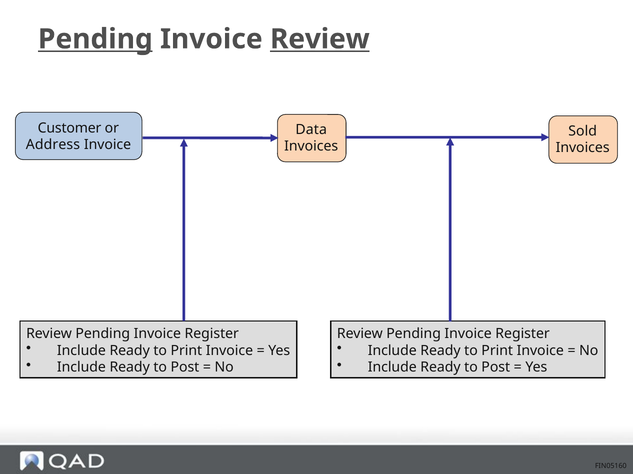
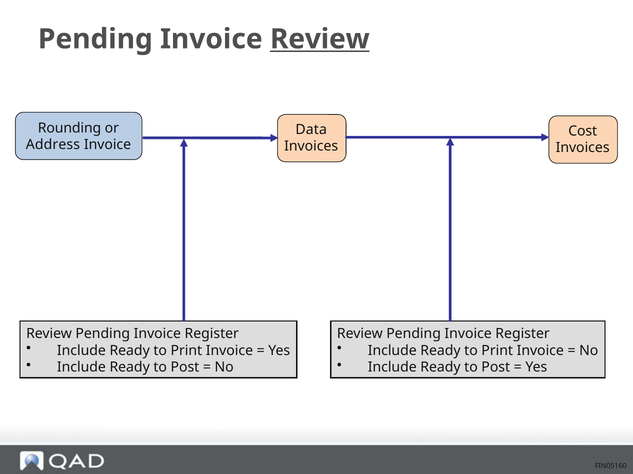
Pending underline: present -> none (95, 39)
Customer: Customer -> Rounding (70, 128)
Sold: Sold -> Cost (583, 131)
